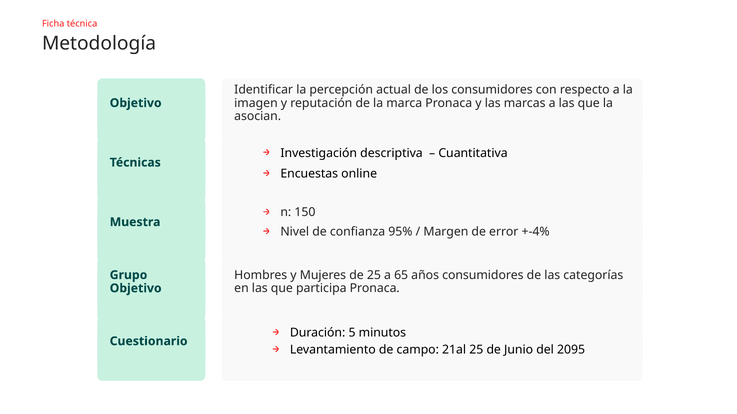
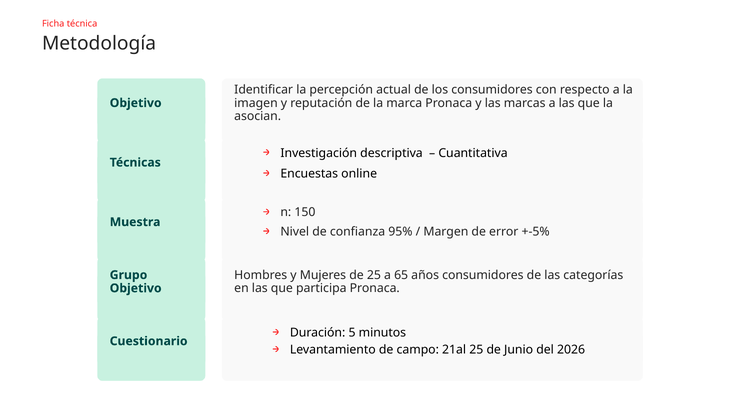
+-4%: +-4% -> +-5% (536, 232)
2095: 2095 -> 2026 (571, 350)
